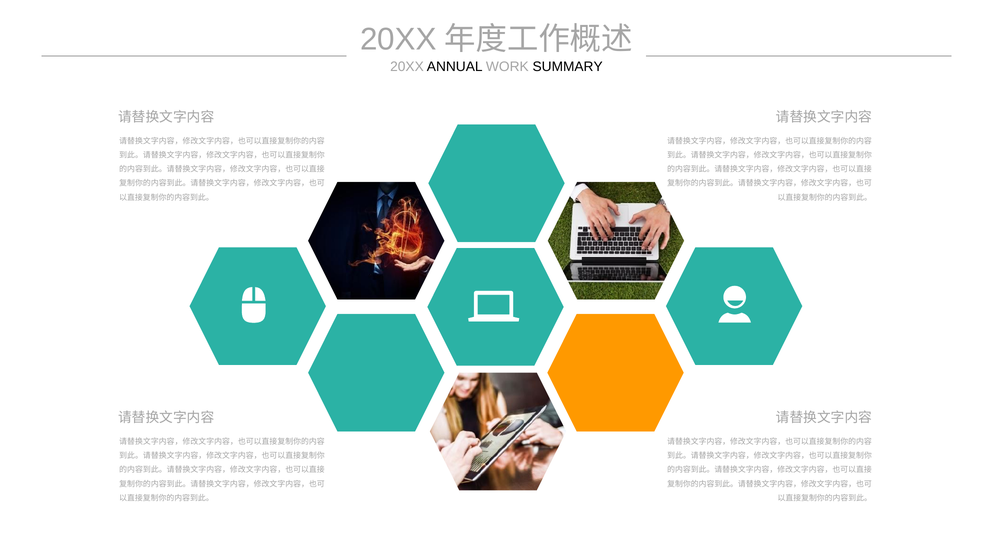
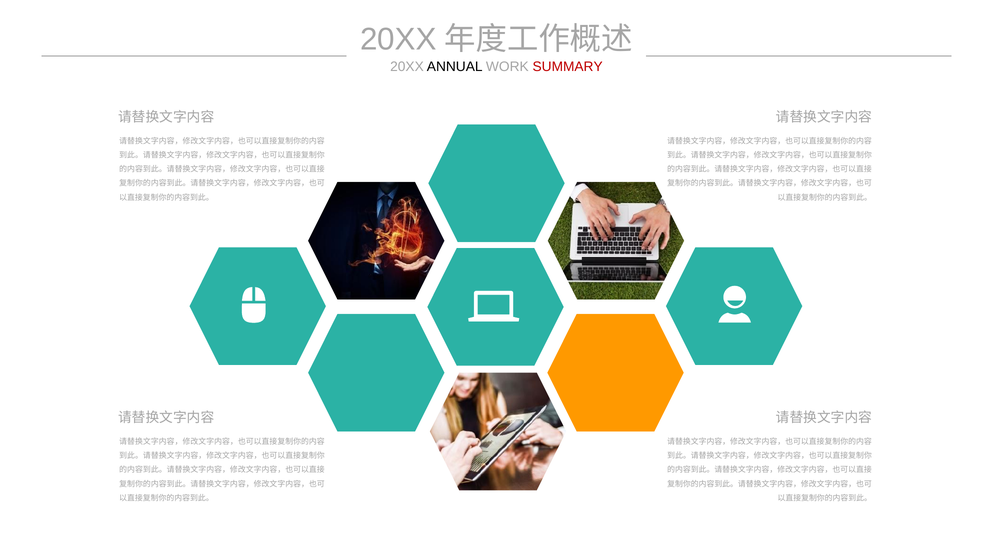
SUMMARY colour: black -> red (568, 67)
